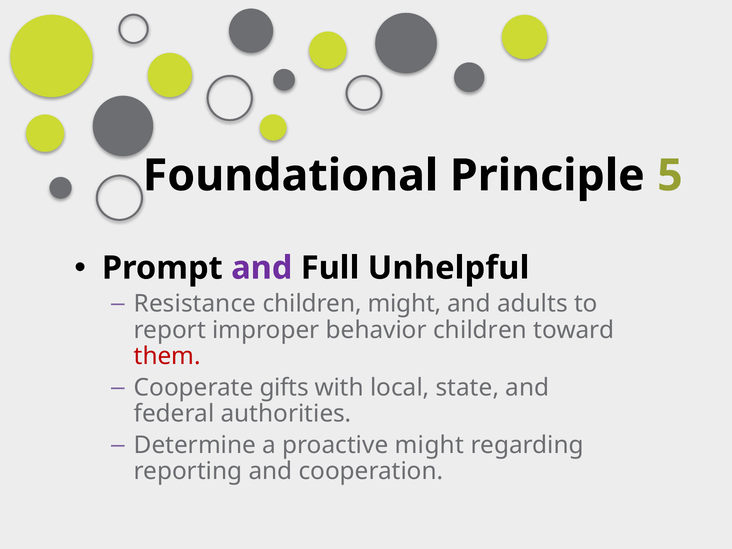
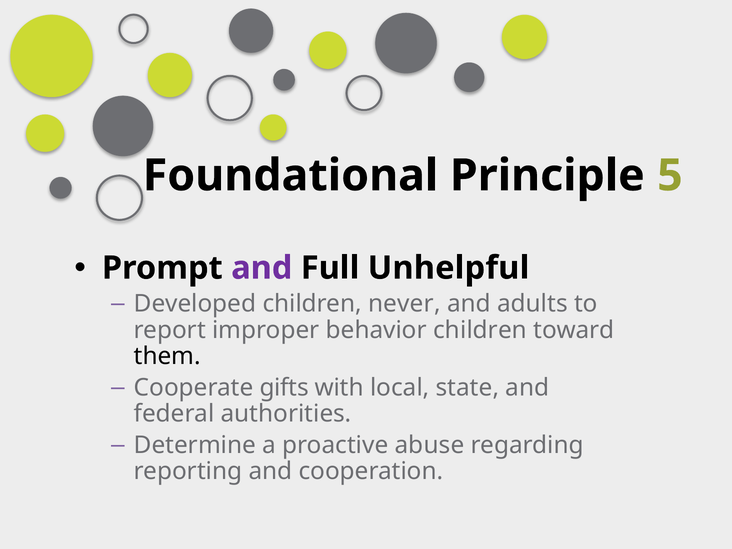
Resistance: Resistance -> Developed (195, 304)
children might: might -> never (404, 304)
them colour: red -> black (167, 356)
proactive might: might -> abuse (429, 445)
